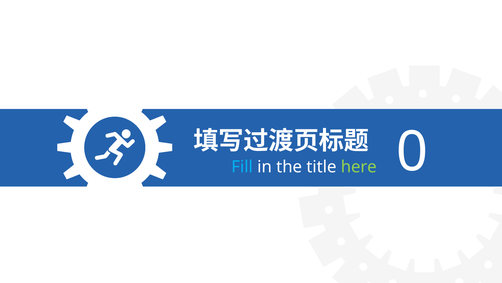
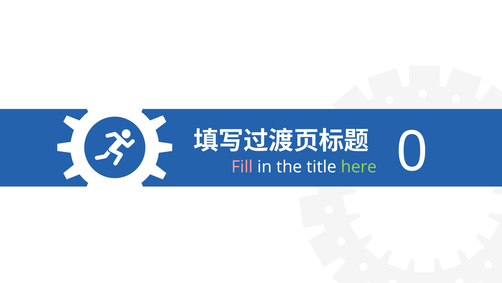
Fill colour: light blue -> pink (242, 167)
